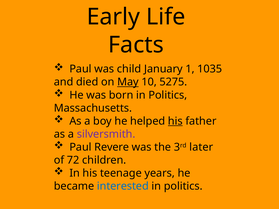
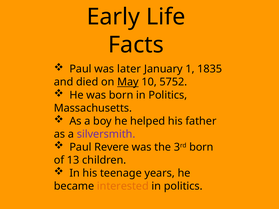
child: child -> later (129, 69)
1035: 1035 -> 1835 (210, 69)
5275: 5275 -> 5752 (173, 82)
his underline: present -> none (175, 121)
3rd later: later -> born (201, 147)
72: 72 -> 13 (73, 160)
interested colour: blue -> orange (123, 186)
